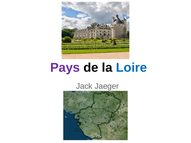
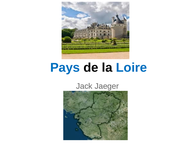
Pays colour: purple -> blue (65, 68)
